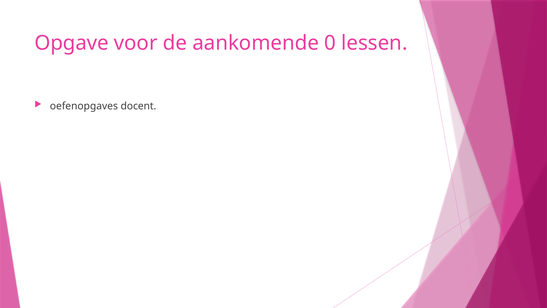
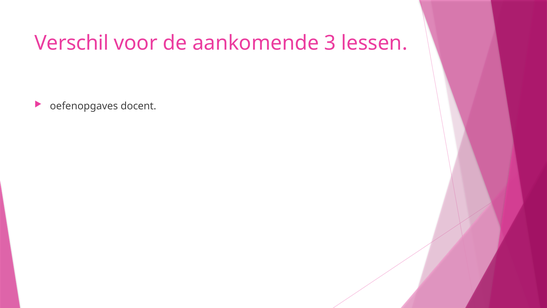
Opgave: Opgave -> Verschil (72, 43)
0: 0 -> 3 (330, 43)
